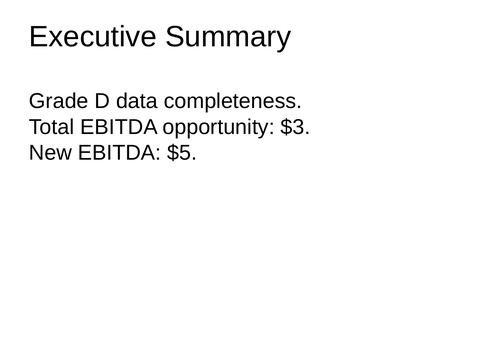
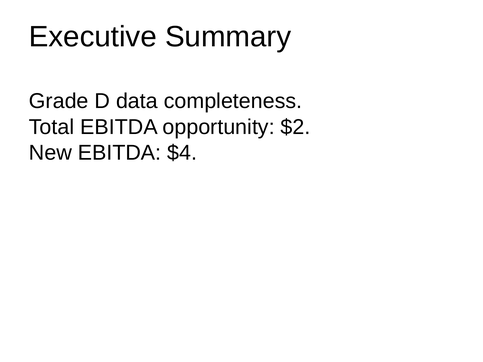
$3: $3 -> $2 (296, 127)
$5: $5 -> $4 (182, 153)
